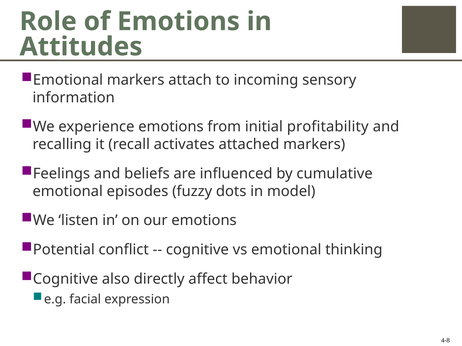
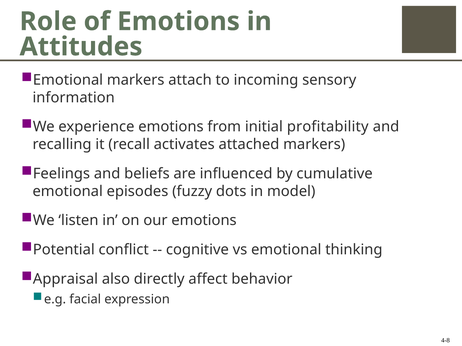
Cognitive: Cognitive -> Appraisal (65, 279)
